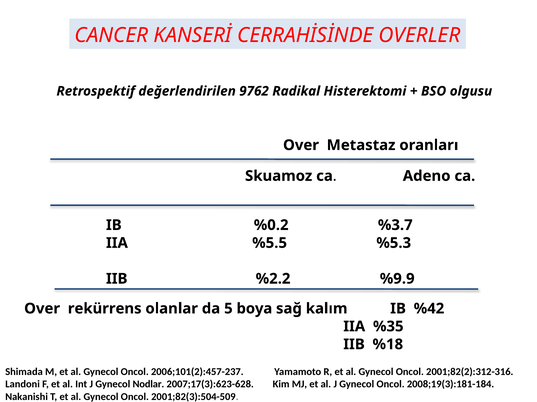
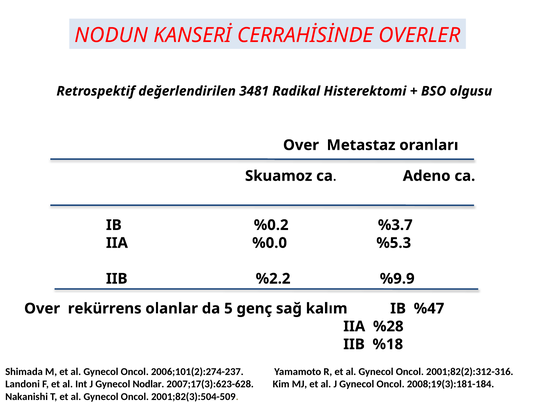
CANCER: CANCER -> NODUN (111, 35)
9762: 9762 -> 3481 (254, 91)
%5.5: %5.5 -> %0.0 (270, 243)
boya: boya -> genç (254, 309)
%42: %42 -> %47 (429, 309)
%35: %35 -> %28 (388, 327)
2006;101(2):457-237: 2006;101(2):457-237 -> 2006;101(2):274-237 (197, 372)
